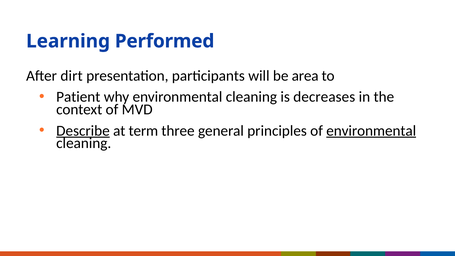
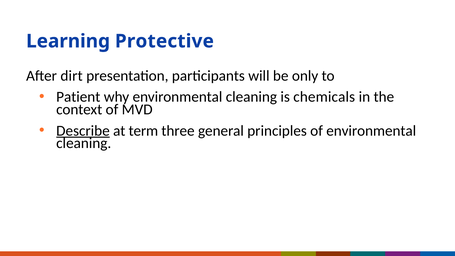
Performed: Performed -> Protective (164, 41)
area: area -> only (305, 76)
decreases: decreases -> chemicals (324, 97)
environmental underline: present -> none (371, 131)
